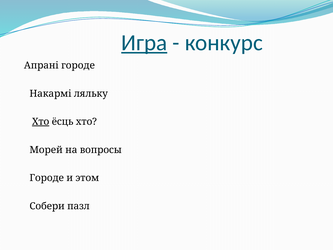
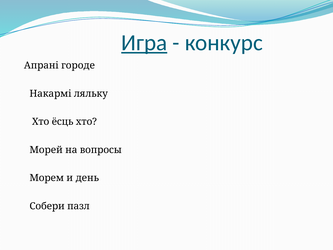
Хто underline: present -> none (41, 122)
Городе: Городе -> Морем (47, 178)
этом: этом -> день (87, 178)
